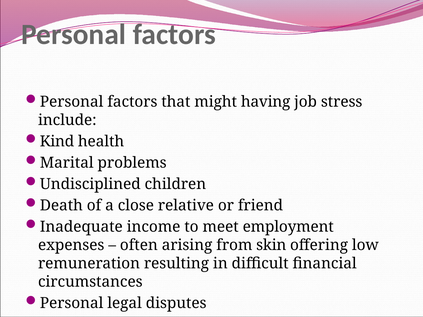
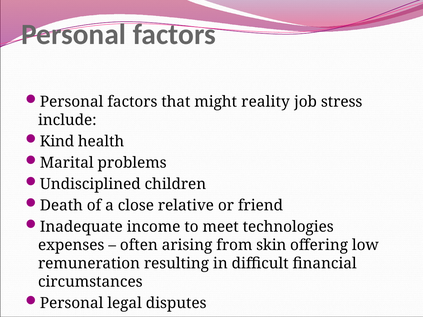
having: having -> reality (265, 102)
employment: employment -> technologies (288, 227)
